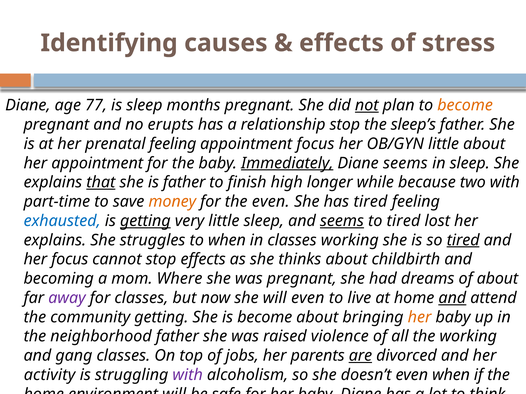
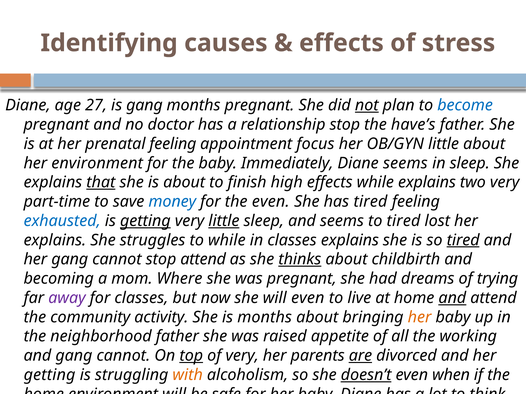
77: 77 -> 27 (96, 105)
is sleep: sleep -> gang (144, 105)
become colour: orange -> blue (465, 105)
no erupts: erupts -> doctor (171, 125)
sleep’s: sleep’s -> have’s (413, 125)
her appointment: appointment -> environment (97, 163)
Immediately underline: present -> none (287, 163)
is father: father -> about (184, 183)
high longer: longer -> effects (330, 183)
while because: because -> explains (427, 183)
two with: with -> very (505, 183)
money colour: orange -> blue (172, 202)
little underline: none -> present (224, 221)
seems underline: present -> none (342, 221)
to when: when -> while (227, 240)
classes working: working -> explains (350, 240)
her focus: focus -> gang (70, 260)
stop effects: effects -> attend (203, 260)
thinks underline: none -> present (300, 260)
of about: about -> trying (497, 279)
community getting: getting -> activity (161, 317)
is become: become -> months (265, 317)
violence: violence -> appetite (340, 337)
and gang classes: classes -> cannot (123, 356)
top underline: none -> present (191, 356)
of jobs: jobs -> very (242, 356)
activity: activity -> getting (50, 375)
with colour: purple -> orange (188, 375)
doesn’t underline: none -> present (366, 375)
